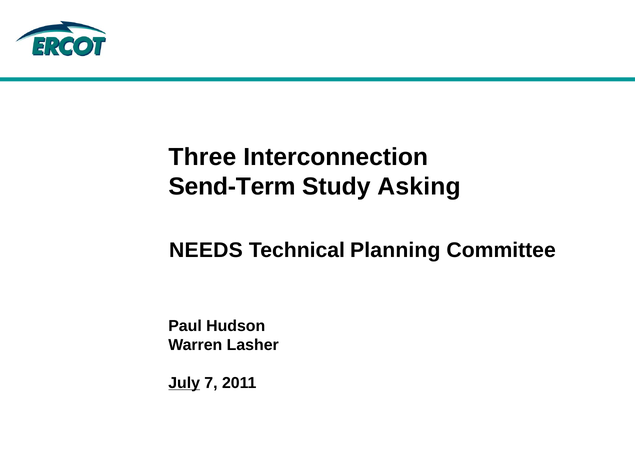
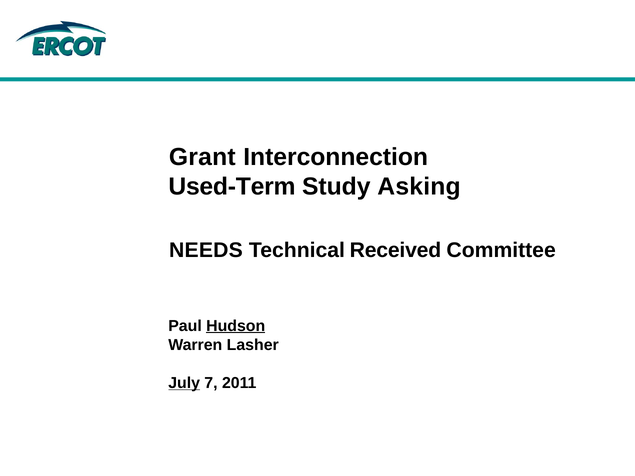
Three: Three -> Grant (202, 157)
Send-Term: Send-Term -> Used-Term (232, 187)
Planning: Planning -> Received (395, 250)
Hudson underline: none -> present (236, 326)
